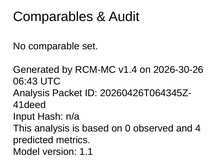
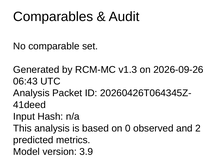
v1.4: v1.4 -> v1.3 (128, 70)
2026-30-26: 2026-30-26 -> 2026-09-26 (178, 70)
4: 4 -> 2 (198, 128)
1.1: 1.1 -> 3.9 (86, 152)
